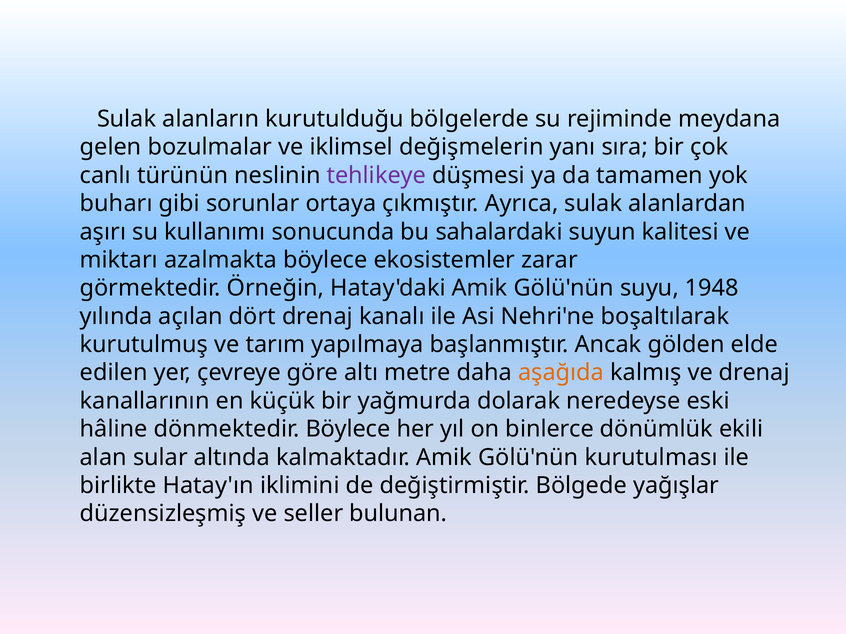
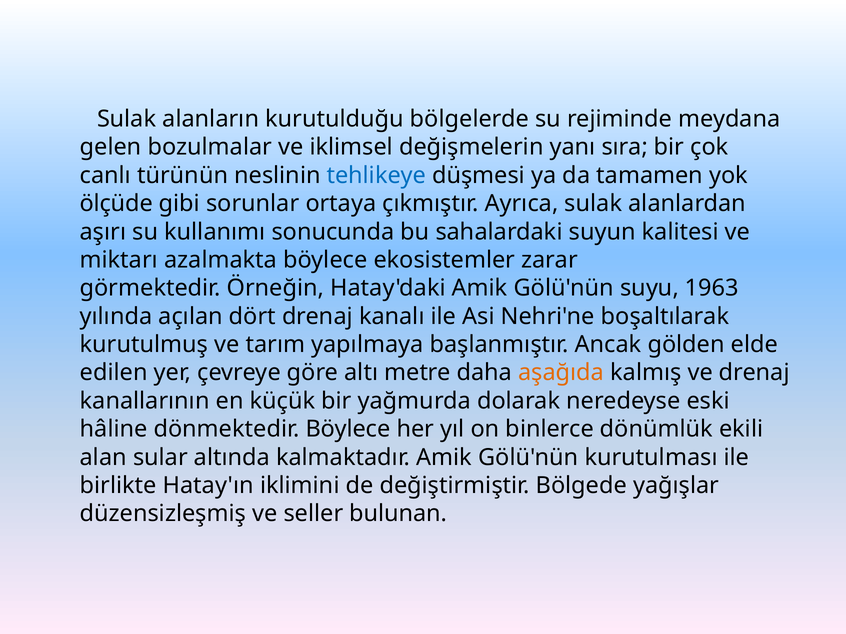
tehlikeye colour: purple -> blue (376, 176)
buharı: buharı -> ölçüde (116, 204)
1948: 1948 -> 1963 (712, 288)
